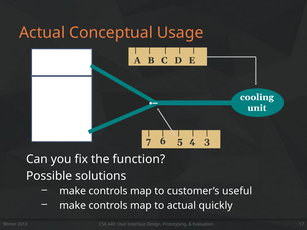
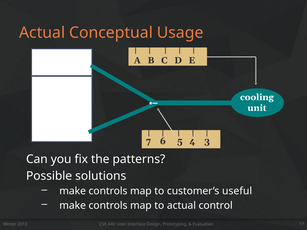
function: function -> patterns (139, 159)
quickly: quickly -> control (216, 206)
